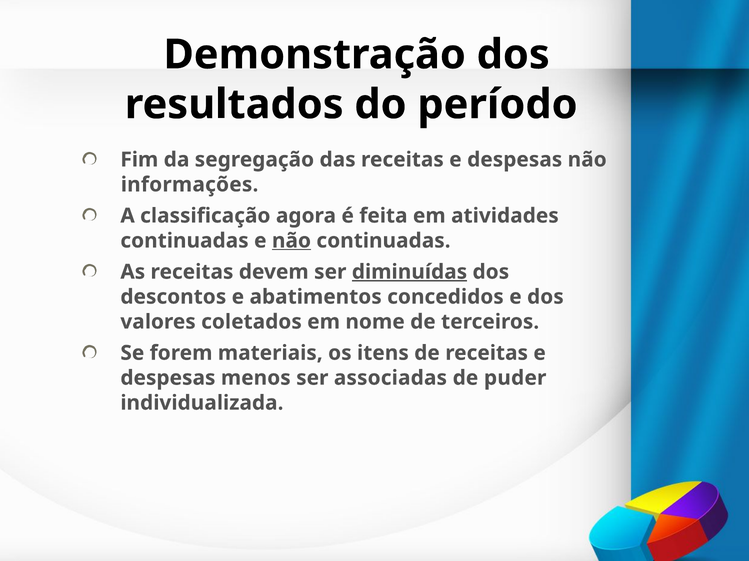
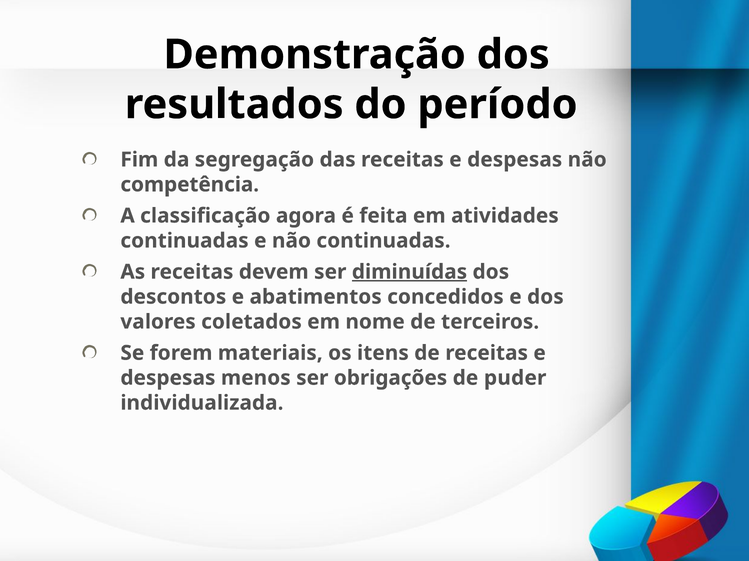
informações: informações -> competência (190, 185)
não underline: present -> none (291, 241)
associadas: associadas -> obrigações (391, 378)
